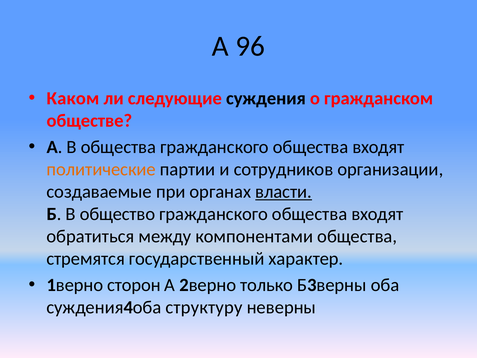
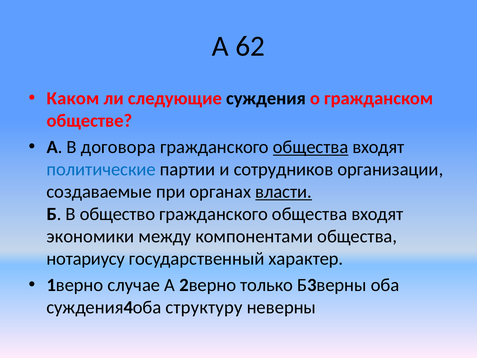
96: 96 -> 62 (250, 46)
В общества: общества -> договора (118, 147)
общества underline: none -> present (311, 147)
политические colour: orange -> blue (101, 169)
обратиться: обратиться -> экономики (90, 236)
стремятся: стремятся -> нотариусу (86, 258)
сторон: сторон -> случае (134, 285)
